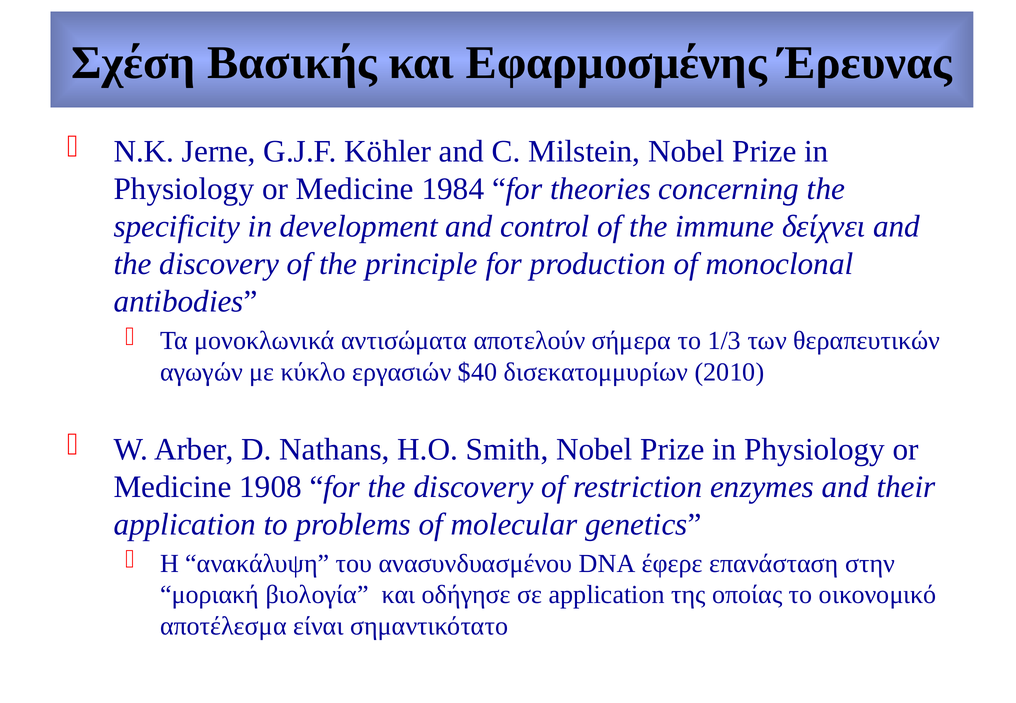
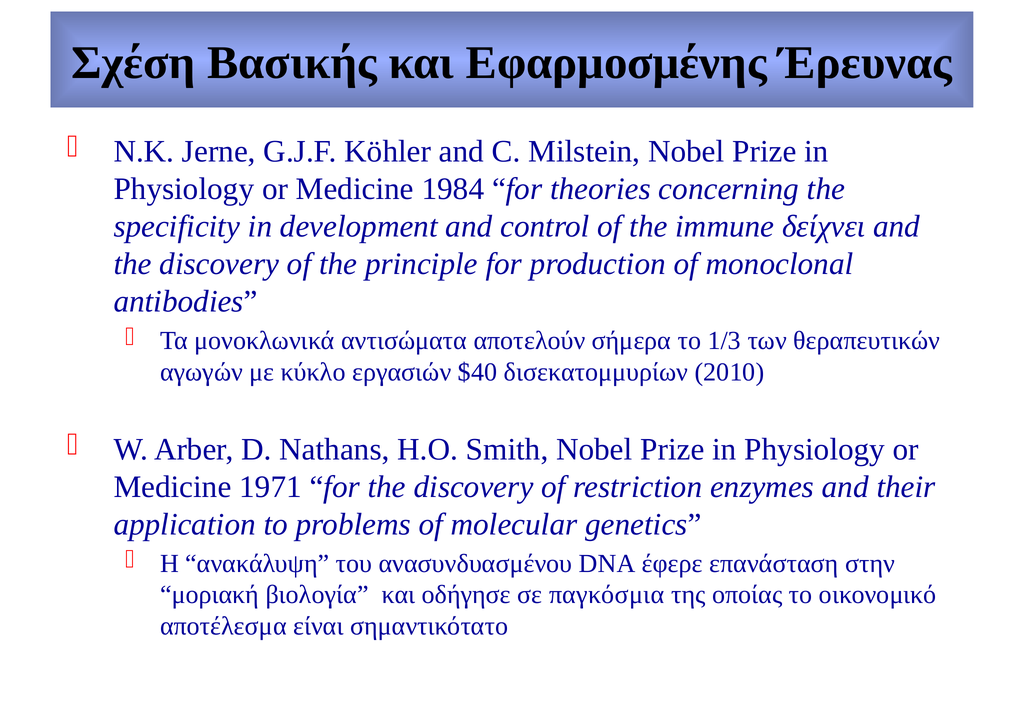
1908: 1908 -> 1971 (271, 487)
σε application: application -> παγκόσμια (607, 595)
